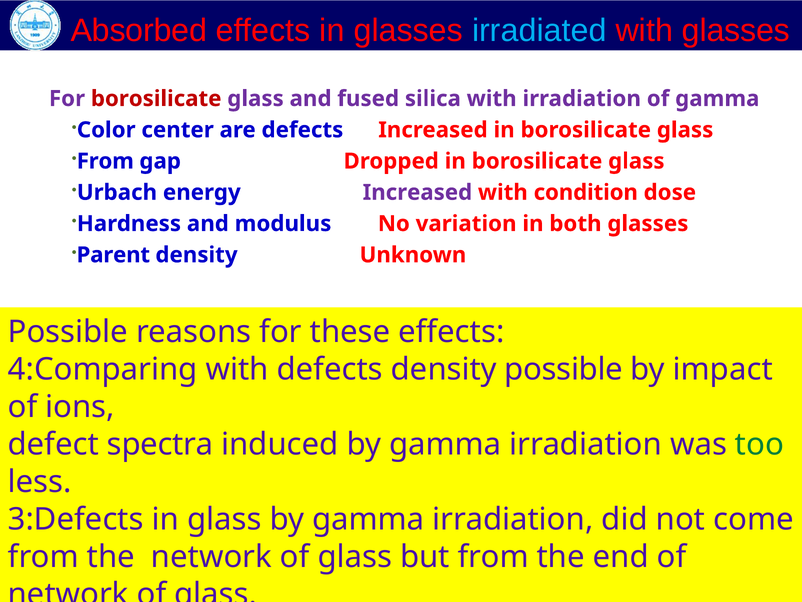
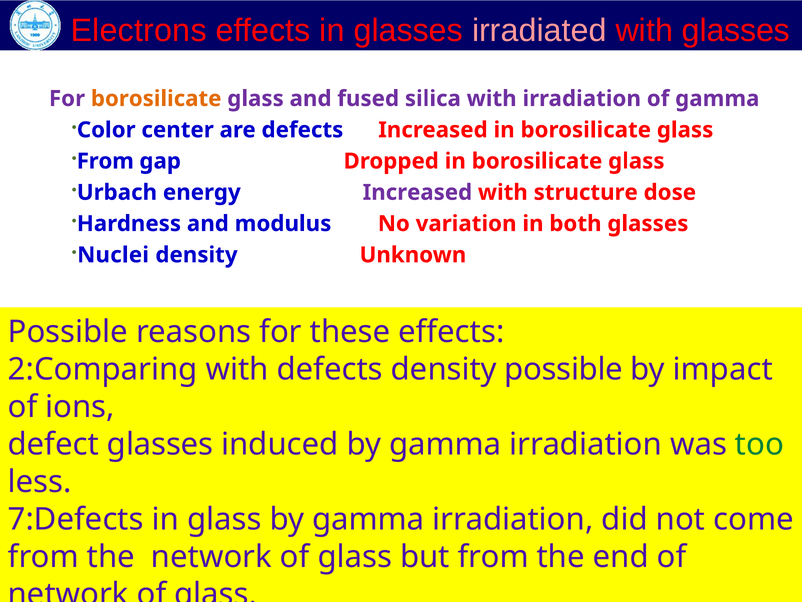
Absorbed: Absorbed -> Electrons (139, 31)
irradiated colour: light blue -> pink (539, 31)
borosilicate colour: red -> orange (156, 99)
condition: condition -> structure (586, 192)
Parent: Parent -> Nuclei (113, 255)
4:Comparing: 4:Comparing -> 2:Comparing (103, 369)
defect spectra: spectra -> glasses (160, 444)
3:Defects: 3:Defects -> 7:Defects (76, 519)
